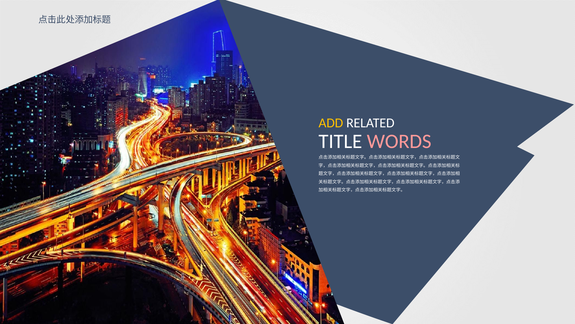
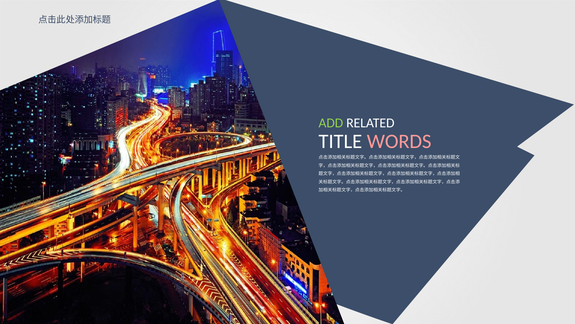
ADD colour: yellow -> light green (331, 123)
